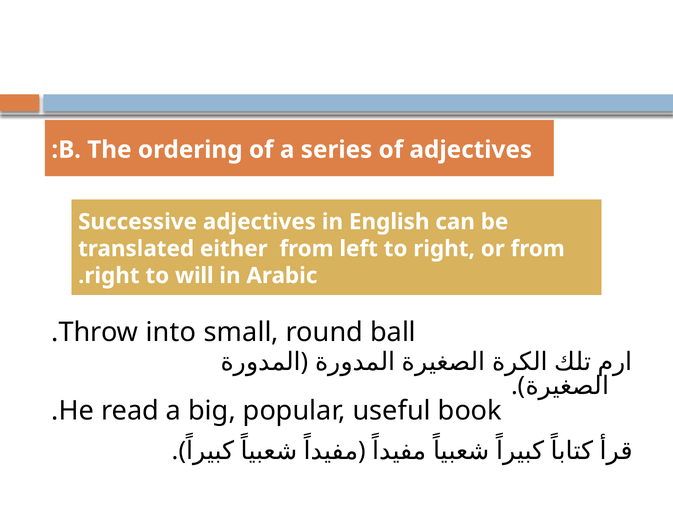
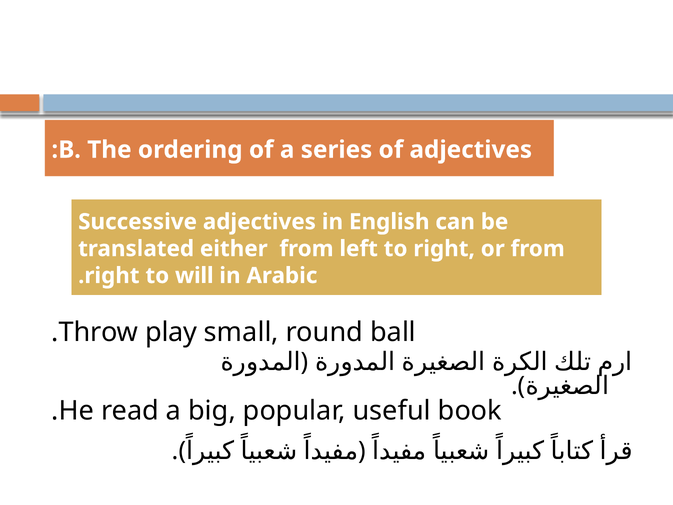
into: into -> play (171, 332)
